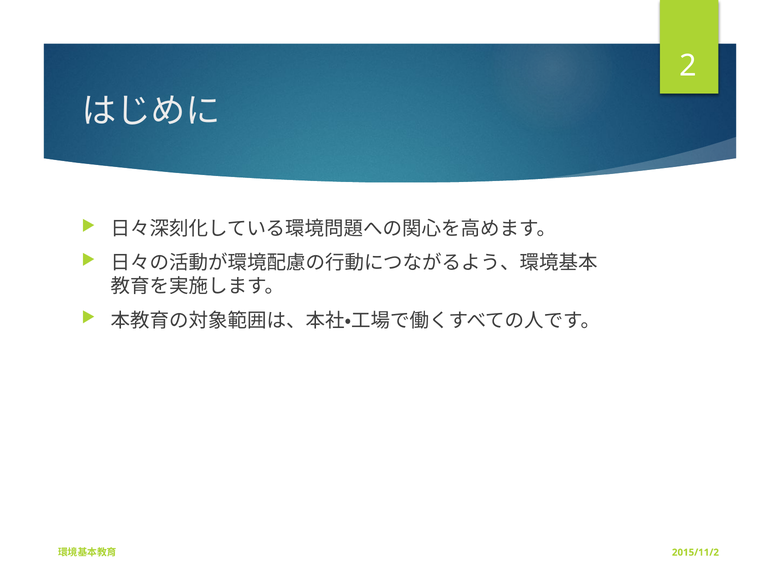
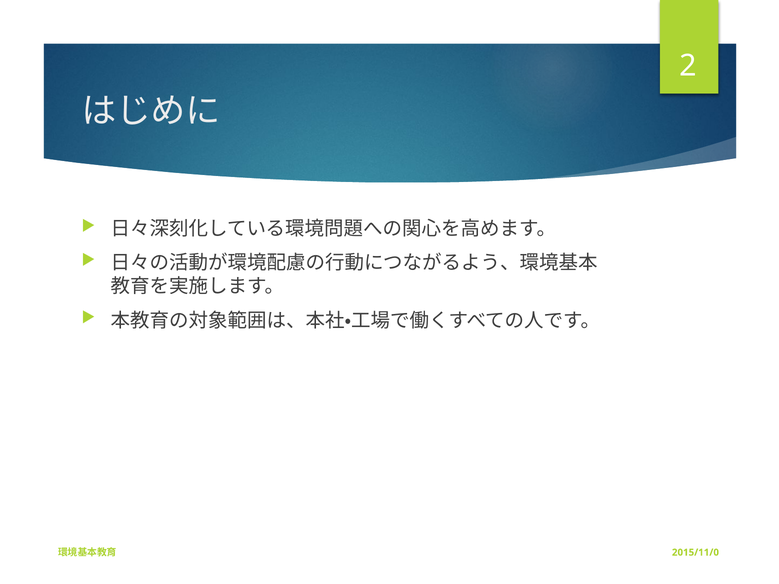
2015/11/2: 2015/11/2 -> 2015/11/0 (695, 553)
